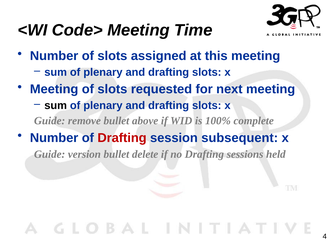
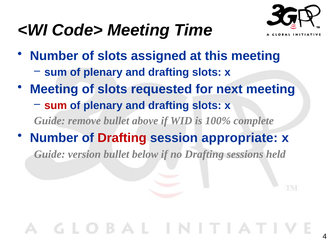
sum colour: black -> red (56, 106)
subsequent: subsequent -> appropriate (240, 138)
delete: delete -> below (145, 154)
